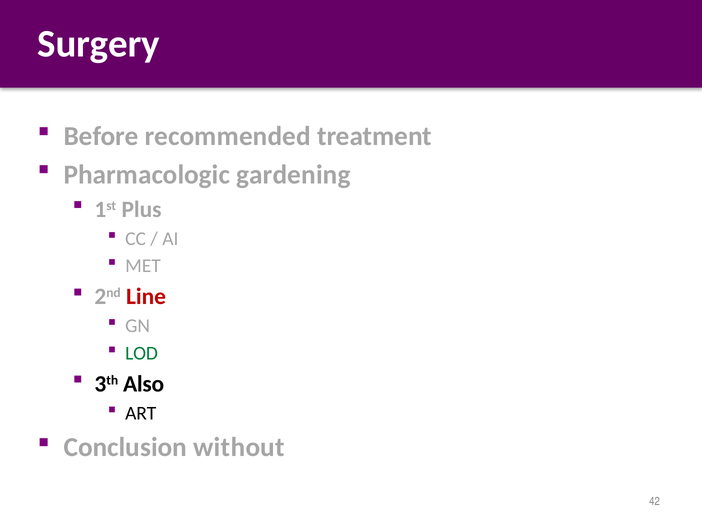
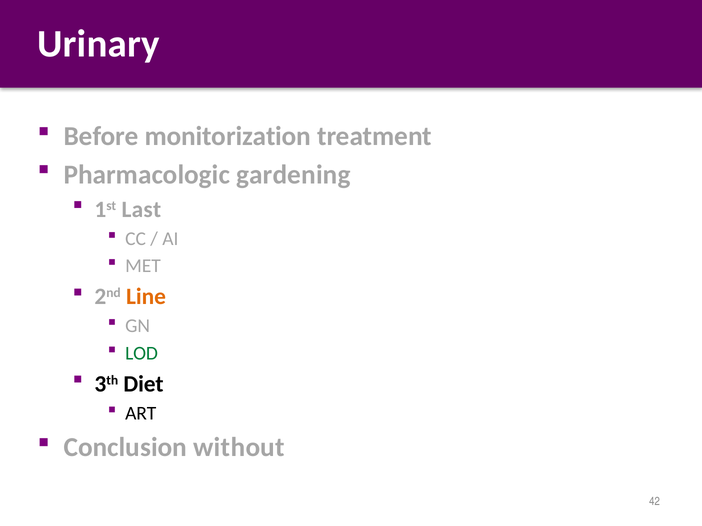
Surgery: Surgery -> Urinary (98, 44)
recommended: recommended -> monitorization (228, 137)
Plus: Plus -> Last (141, 210)
Line colour: red -> orange (146, 297)
Also: Also -> Diet (144, 384)
